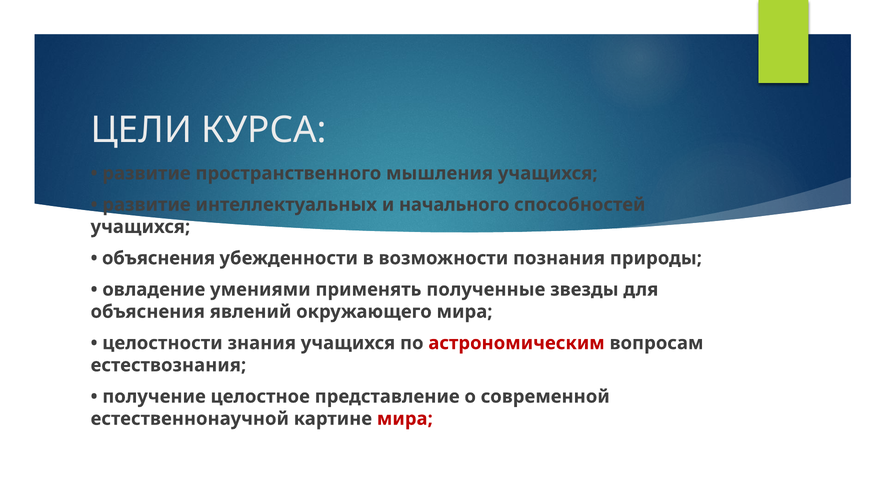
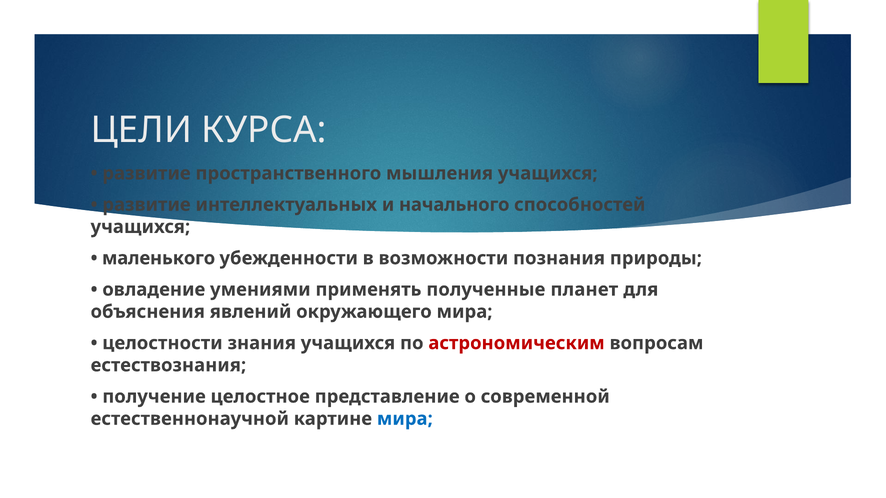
объяснения: объяснения -> маленького (159, 258)
звезды: звезды -> планет (584, 290)
мира colour: red -> blue (405, 419)
